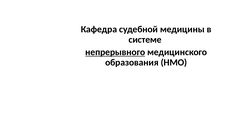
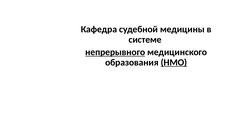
НМО underline: none -> present (174, 62)
